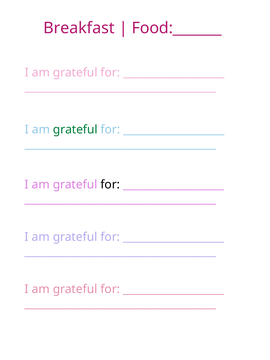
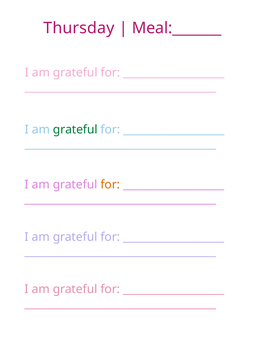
Breakfast: Breakfast -> Thursday (79, 28)
Food:_______: Food:_______ -> Meal:_______ (177, 28)
for colour: black -> orange (110, 185)
